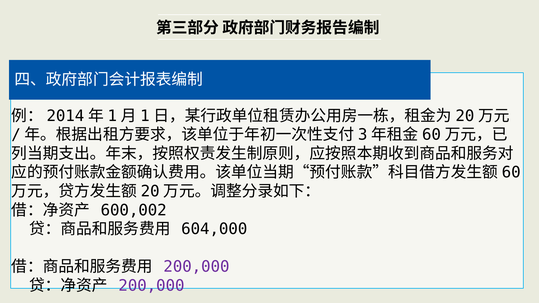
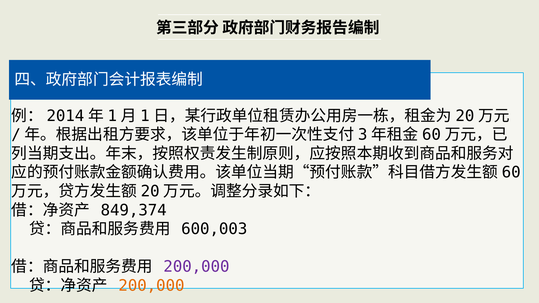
600,002: 600,002 -> 849,374 (134, 210)
604,000: 604,000 -> 600,003 (214, 229)
200,000 colour: purple -> orange (151, 286)
